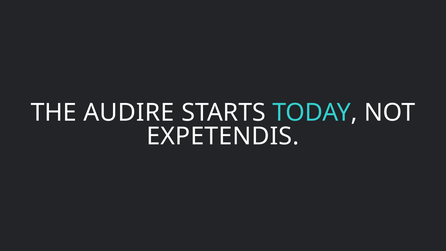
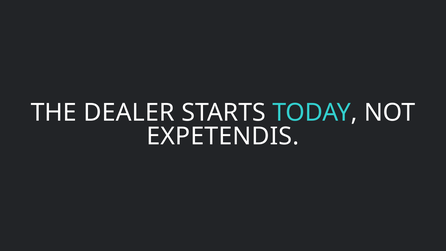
AUDIRE: AUDIRE -> DEALER (129, 112)
